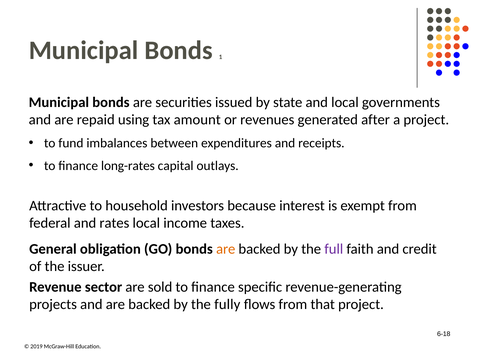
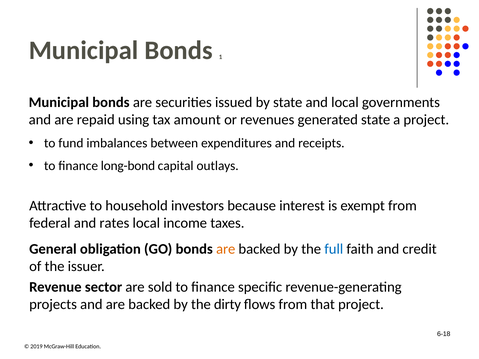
generated after: after -> state (376, 120)
long-rates: long-rates -> long-bond (128, 166)
full colour: purple -> blue (334, 249)
fully: fully -> dirty (227, 305)
